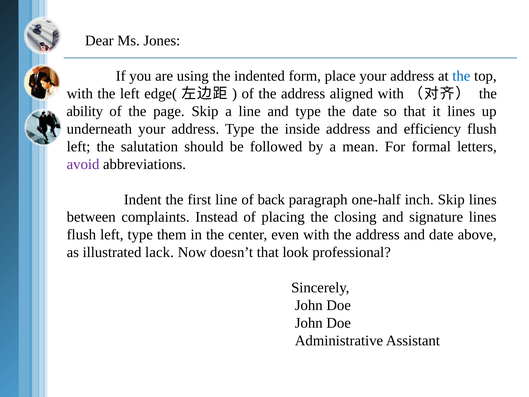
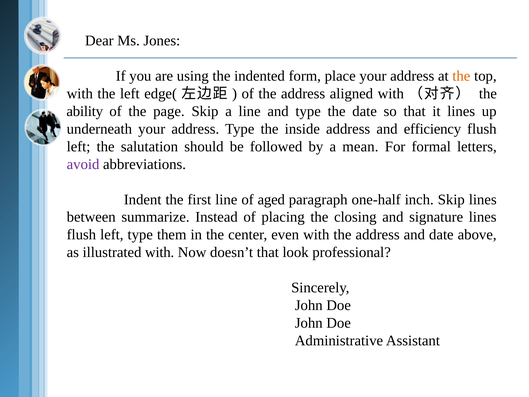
the colour: blue -> orange (461, 76)
back: back -> aged (271, 199)
complaints: complaints -> summarize (156, 217)
illustrated lack: lack -> with (160, 252)
